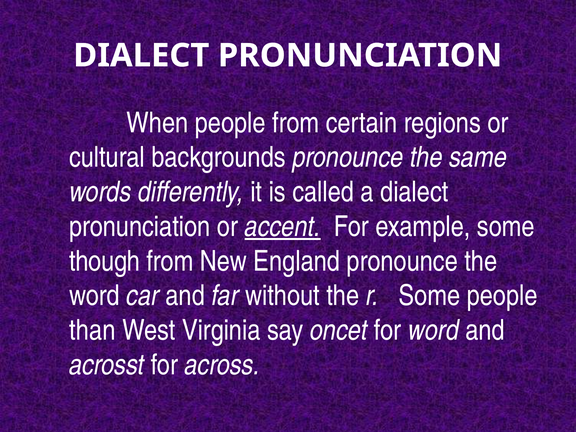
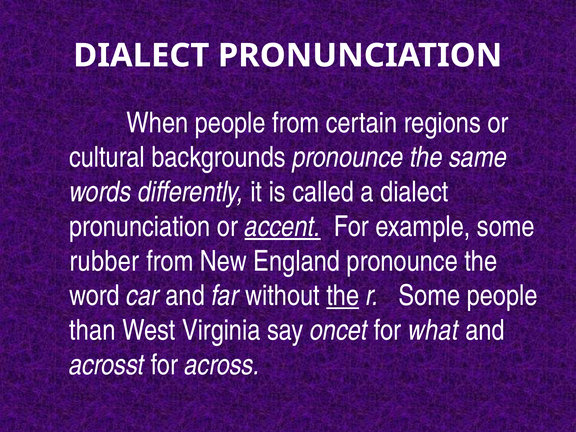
though: though -> rubber (104, 261)
the underline: none -> present (343, 296)
for word: word -> what (433, 330)
